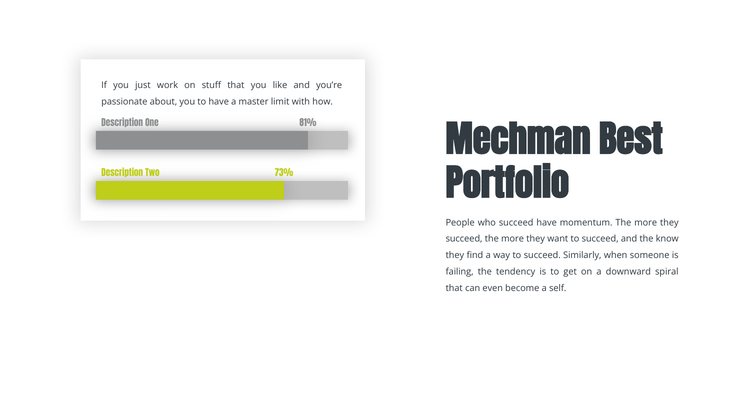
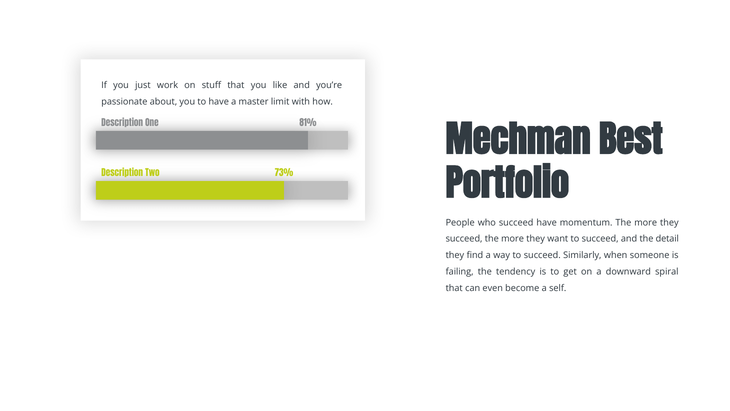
know: know -> detail (667, 239)
